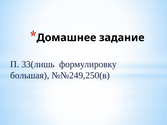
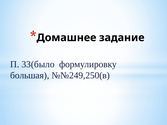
33(лишь: 33(лишь -> 33(было (38, 64)
